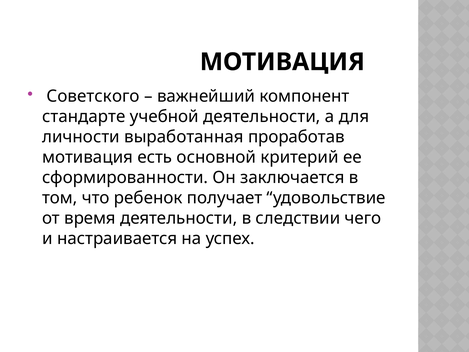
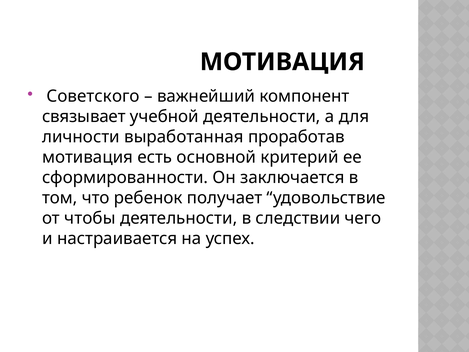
стандарте: стандарте -> связывает (84, 117)
время: время -> чтобы (90, 218)
